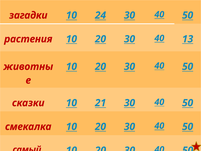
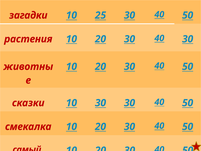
24: 24 -> 25 (100, 15)
40 13: 13 -> 30 (188, 39)
10 21: 21 -> 30 (100, 103)
